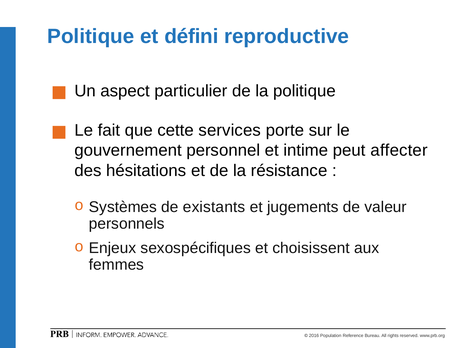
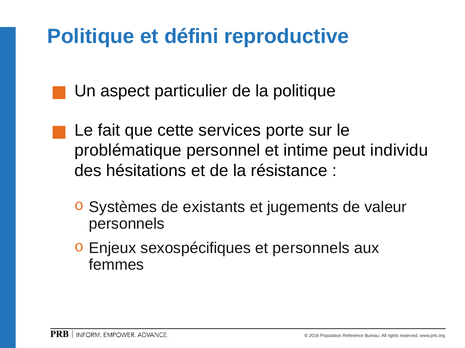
gouvernement: gouvernement -> problématique (128, 151)
affecter: affecter -> individu (399, 151)
et choisissent: choisissent -> personnels (311, 249)
